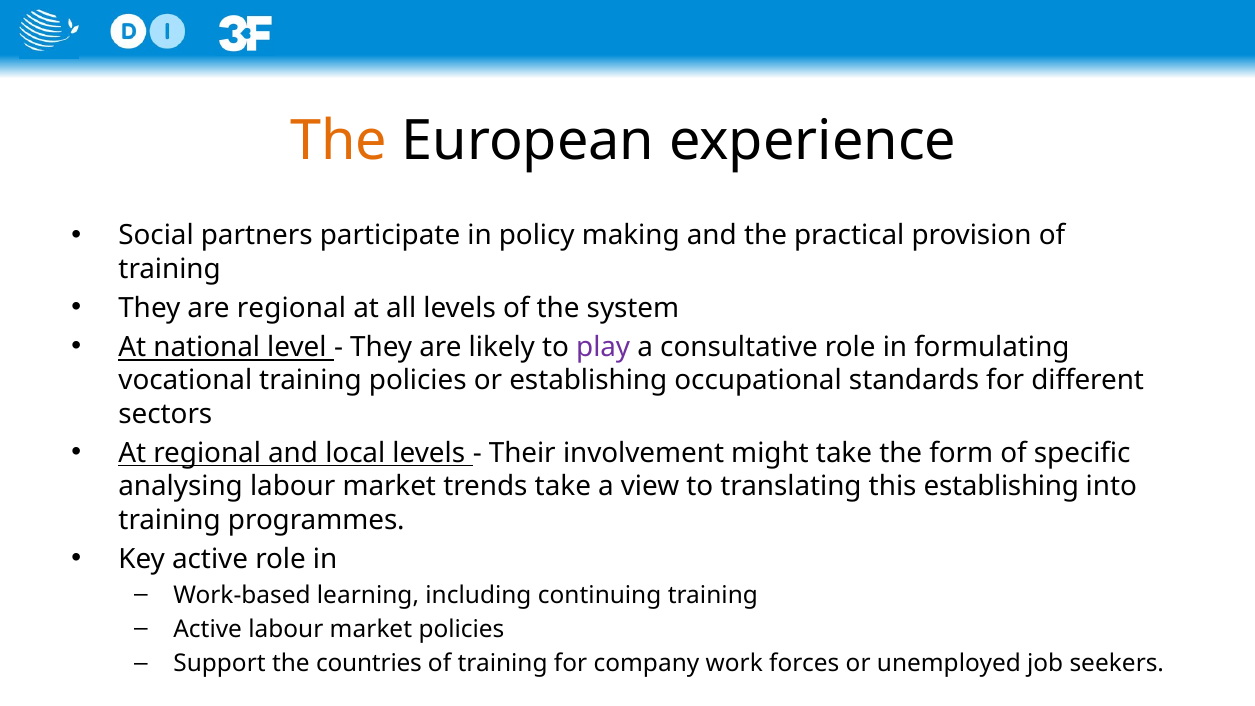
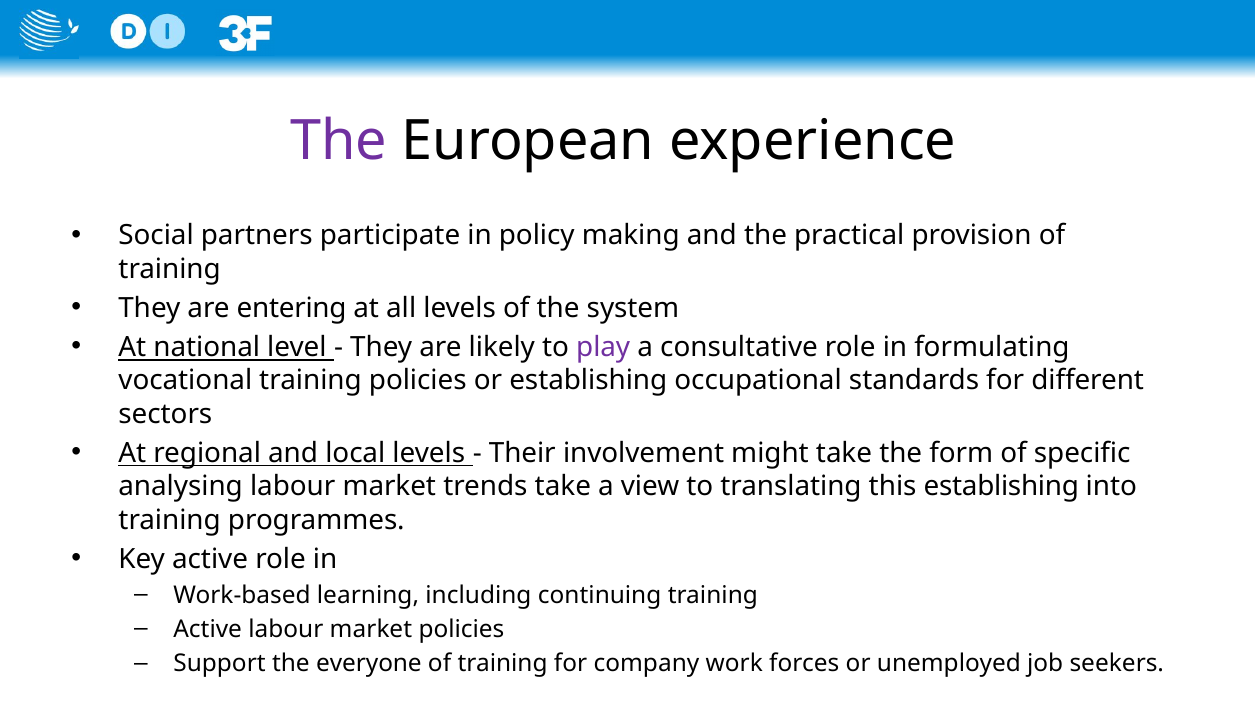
The colour: orange -> purple (339, 141)
are regional: regional -> entering (292, 308)
countries: countries -> everyone (369, 663)
